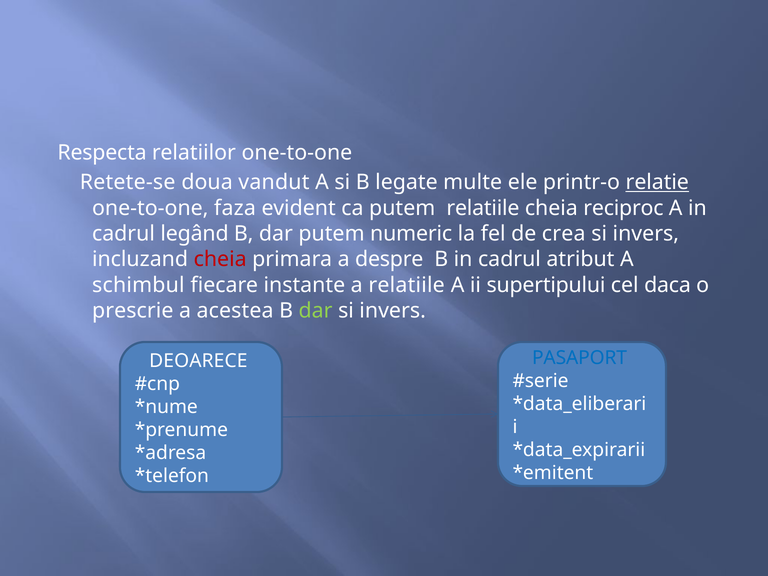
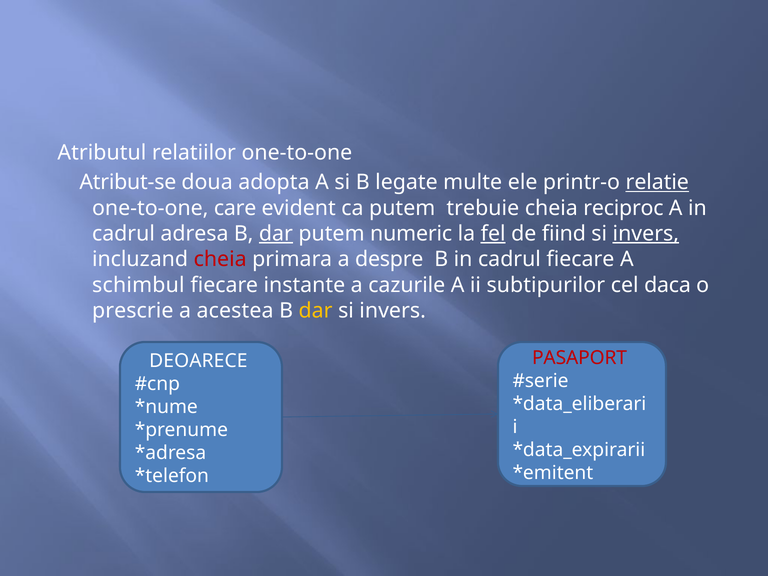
Respecta: Respecta -> Atributul (102, 153)
Retete-se: Retete-se -> Atribut-se (128, 182)
vandut: vandut -> adopta (274, 182)
faza: faza -> care (235, 208)
putem relatiile: relatiile -> trebuie (483, 208)
legând: legând -> adresa (195, 234)
dar underline: none -> present (276, 234)
fel underline: none -> present (493, 234)
crea: crea -> fiind (564, 234)
invers underline: none -> present (646, 234)
cadrul atribut: atribut -> fiecare (580, 259)
a relatiile: relatiile -> cazurile (407, 285)
supertipului: supertipului -> subtipurilor (546, 285)
dar colour: light green -> yellow (316, 311)
PASAPORT colour: blue -> red (580, 358)
